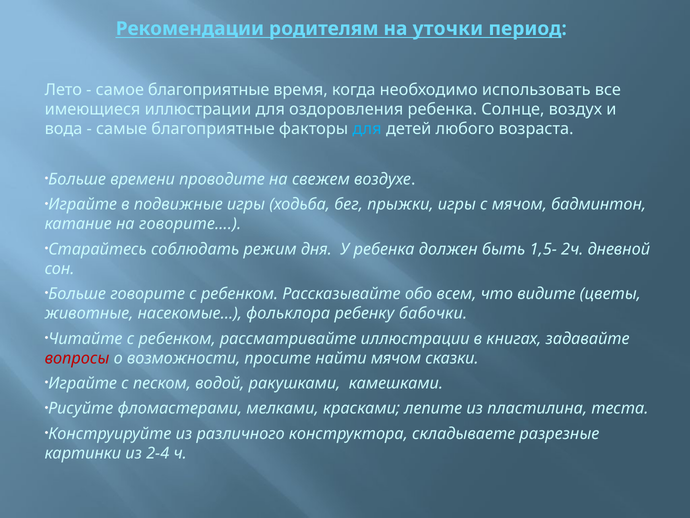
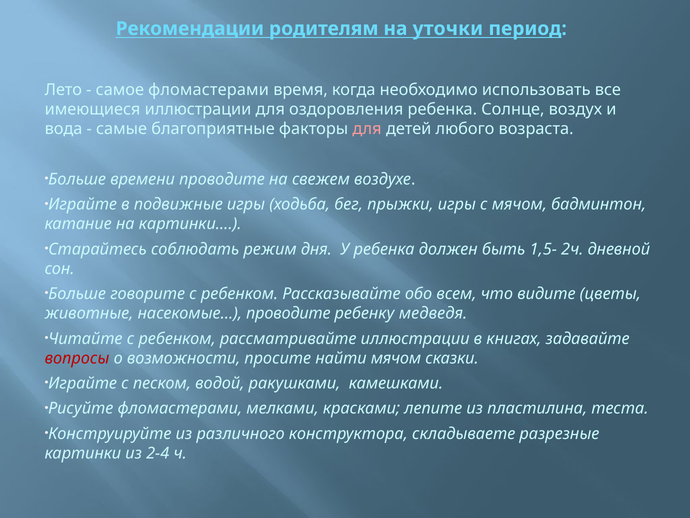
самое благоприятные: благоприятные -> фломастерами (209, 90)
для colour: light blue -> pink (367, 129)
говорите…: говорите… -> картинки… (190, 224)
насекомые… фольклора: фольклора -> проводите (288, 313)
бабочки: бабочки -> медведя (433, 313)
